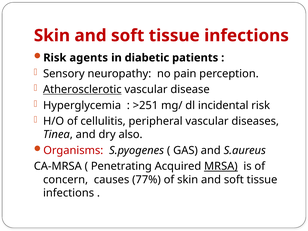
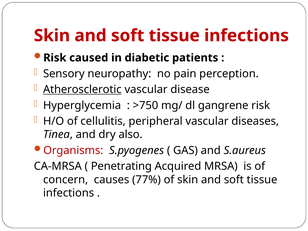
agents: agents -> caused (89, 58)
>251: >251 -> >750 (145, 105)
incidental: incidental -> gangrene (223, 105)
MRSA underline: present -> none (221, 166)
